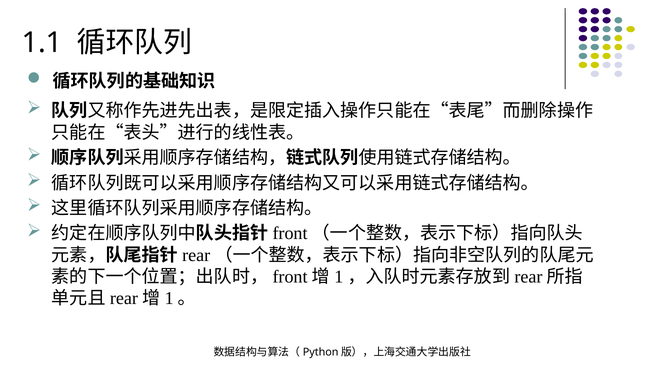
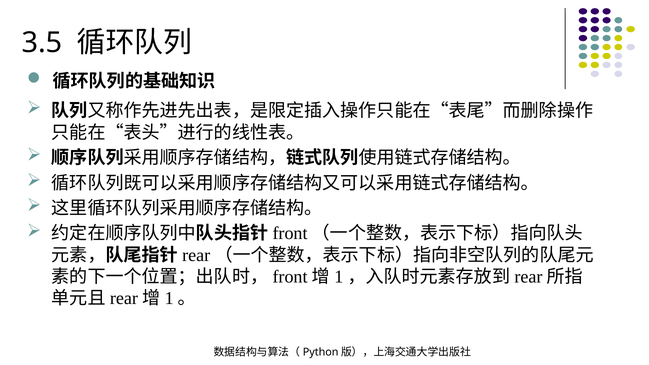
1.1: 1.1 -> 3.5 (42, 43)
